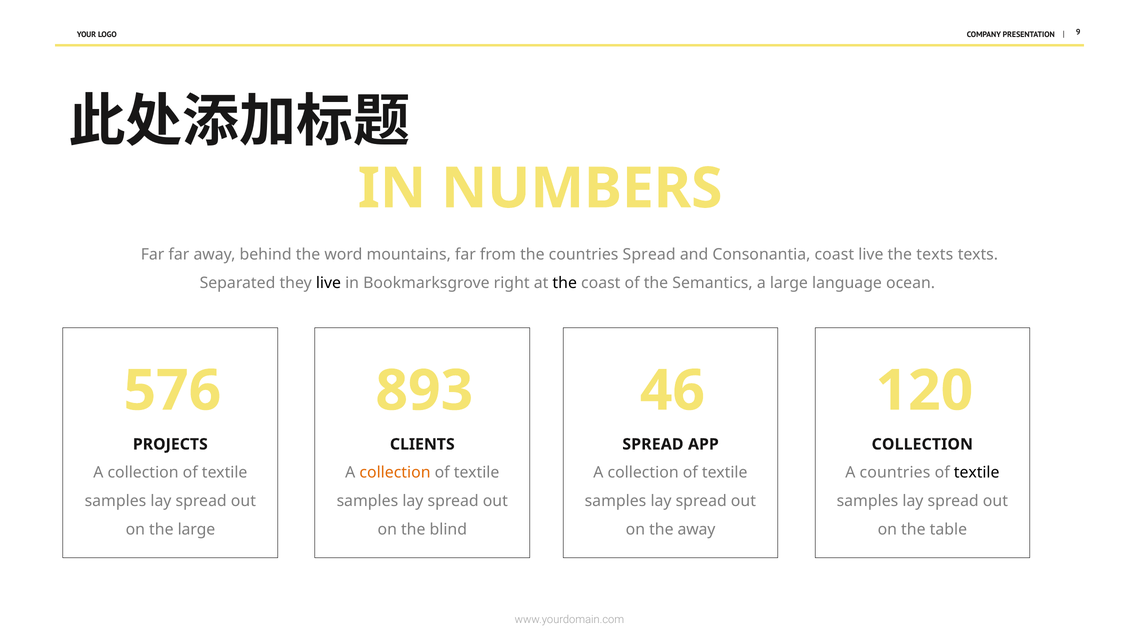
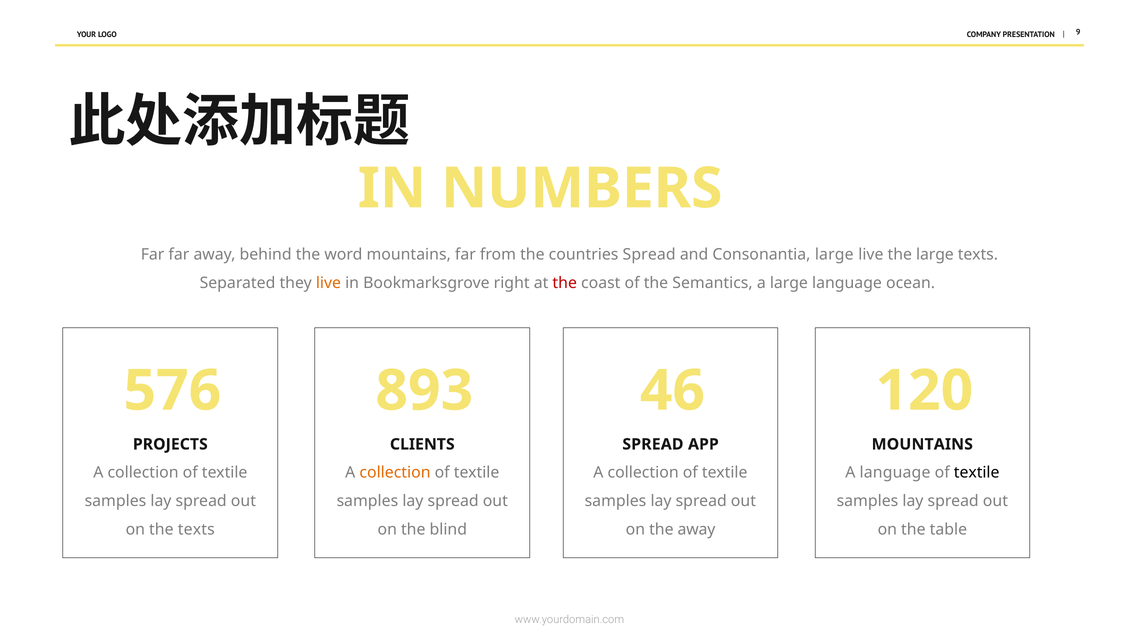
Consonantia coast: coast -> large (834, 254)
the texts: texts -> large (935, 254)
live colour: black -> orange (328, 283)
the colour: black -> red (565, 283)
COLLECTION: COLLECTION -> MOUNTAINS (922, 444)
A countries: countries -> language (895, 473)
the large: large -> texts (196, 530)
